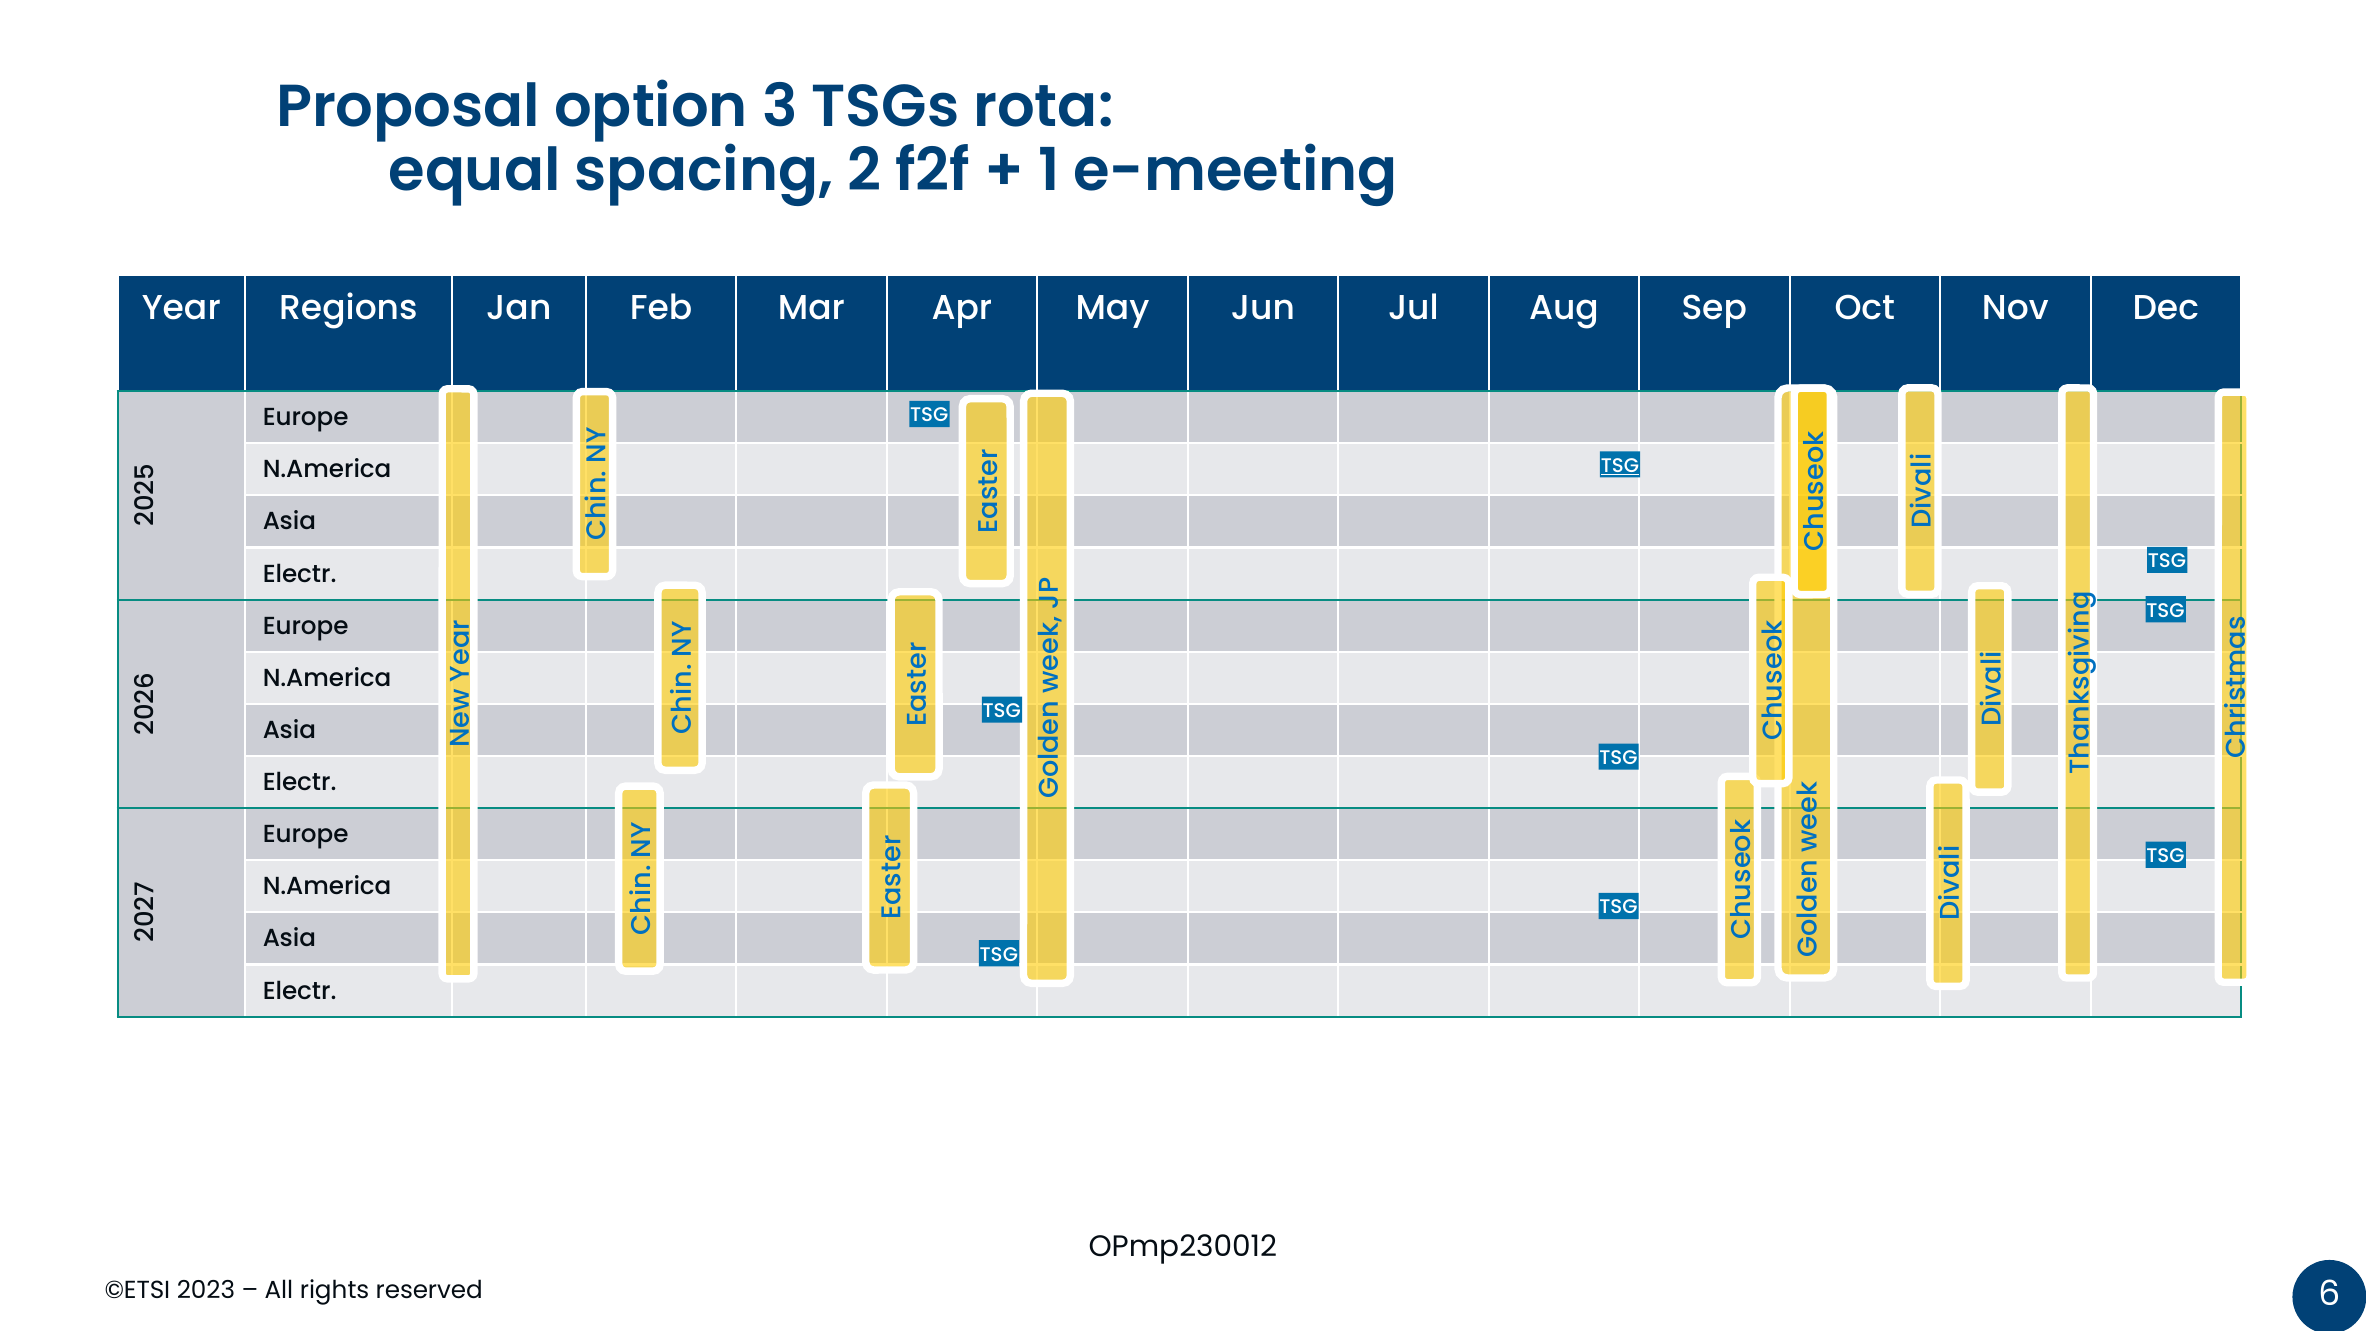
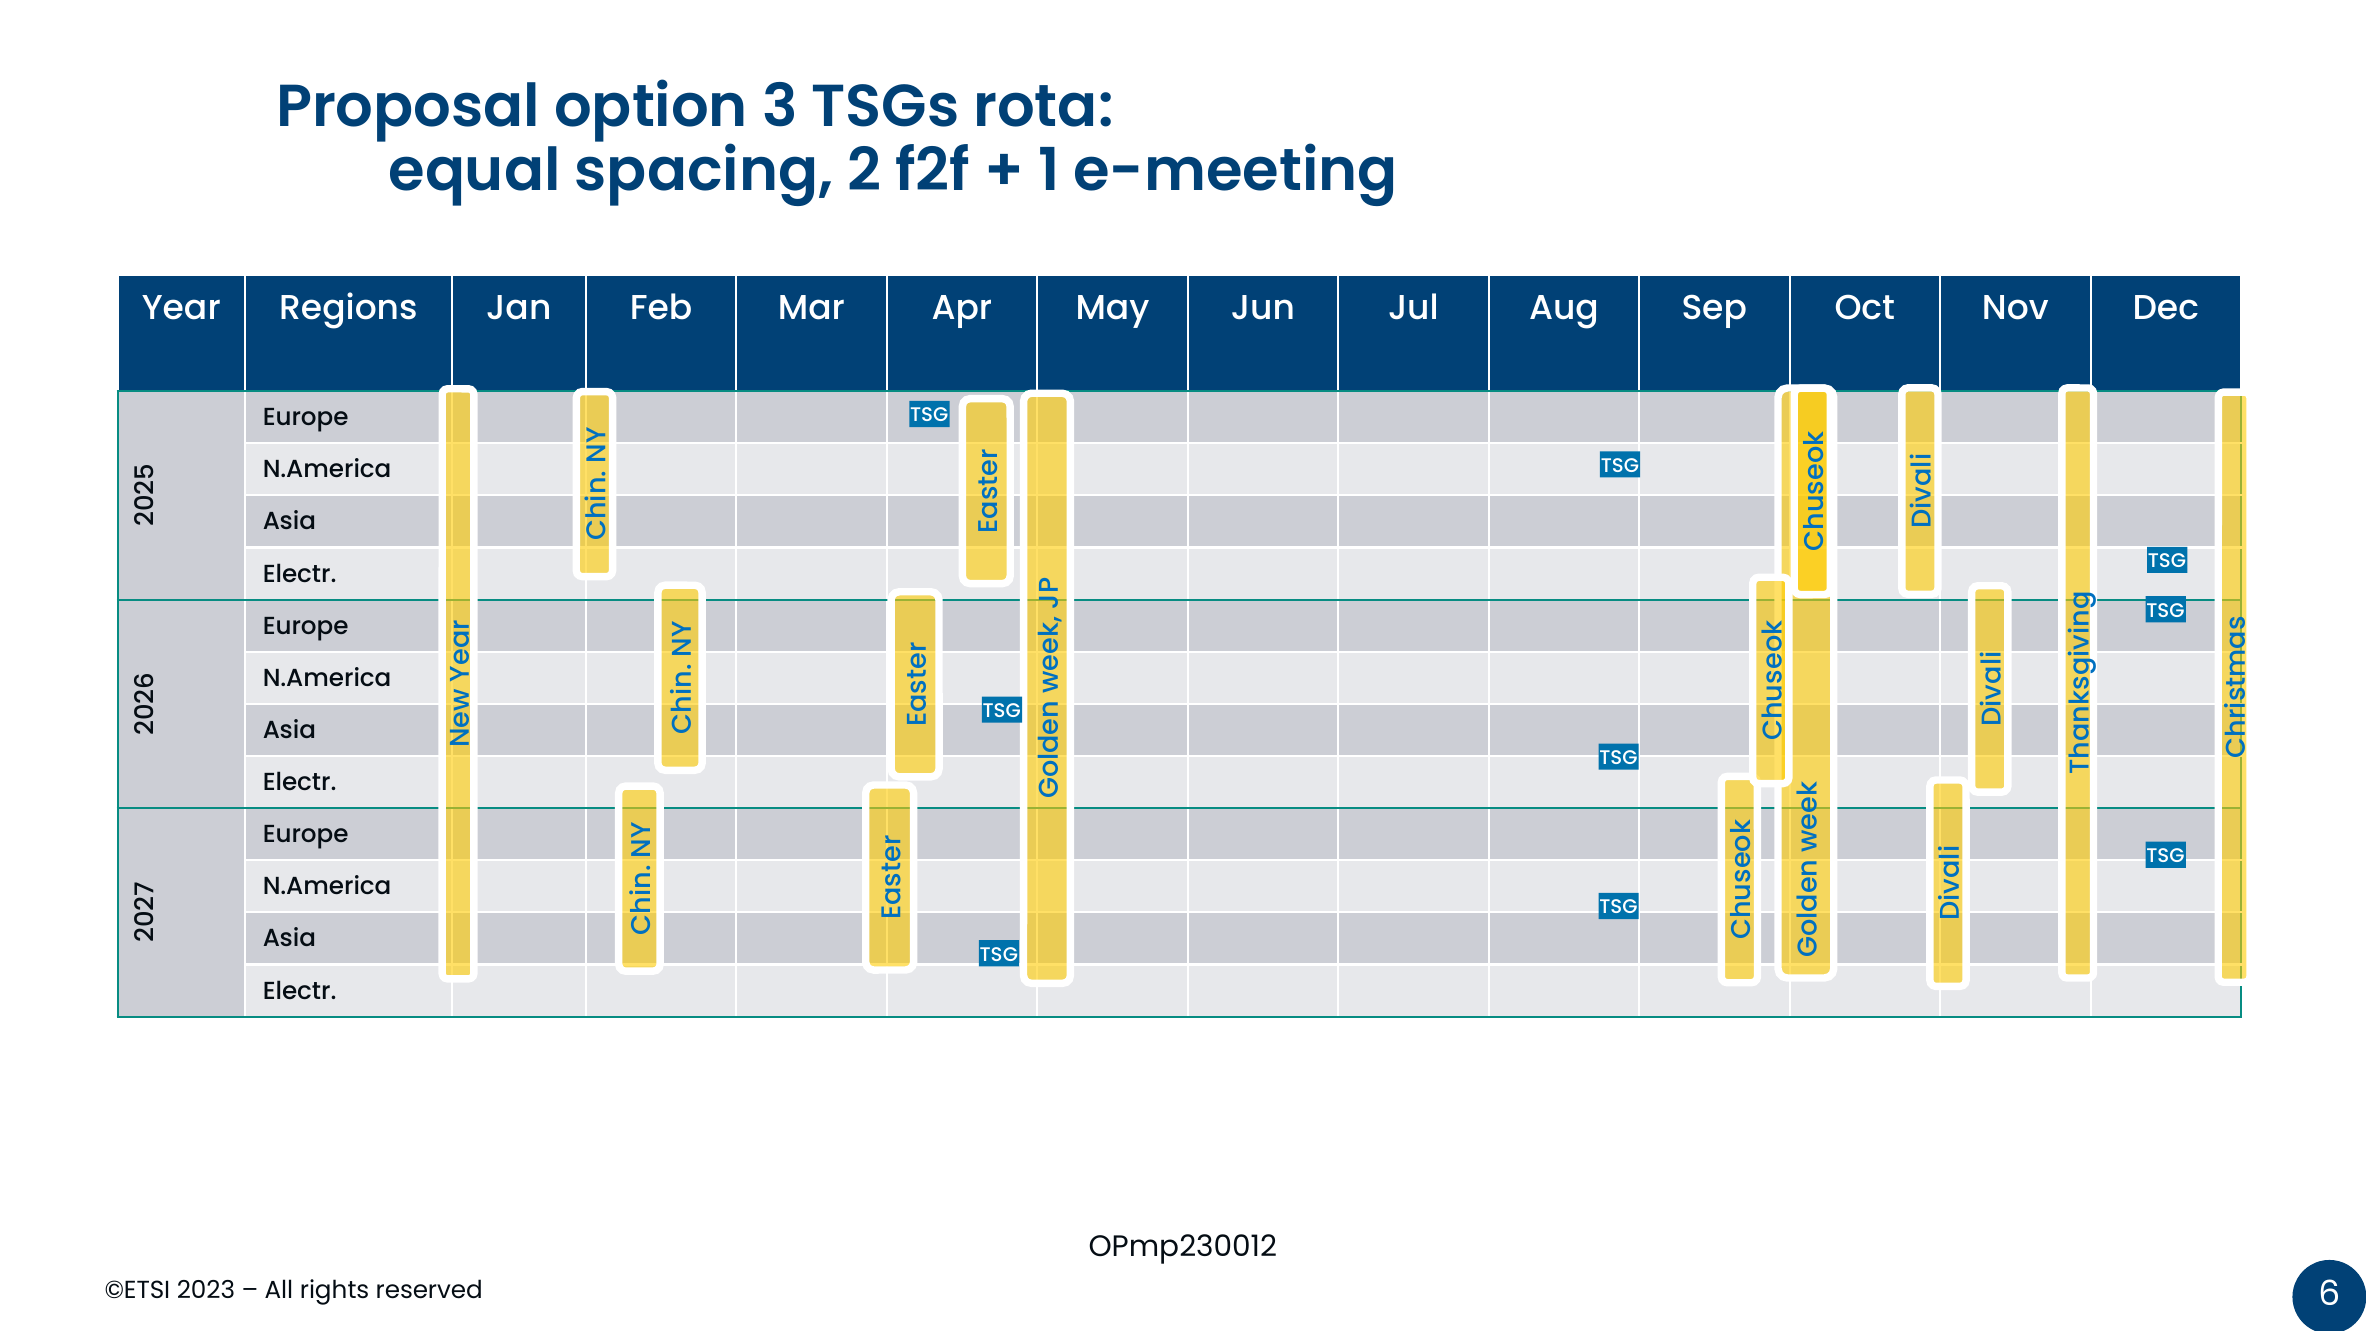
TSG underline: present -> none (1620, 466)
